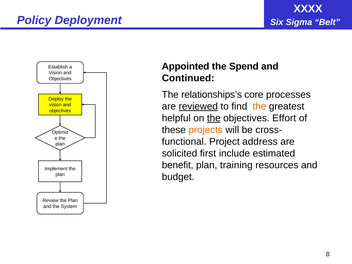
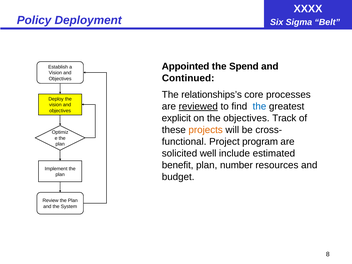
the colour: orange -> blue (259, 106)
helpful: helpful -> explicit (176, 118)
the underline: present -> none (214, 118)
Effort: Effort -> Track (284, 118)
address: address -> program (260, 142)
first: first -> well (208, 153)
training: training -> number (236, 165)
